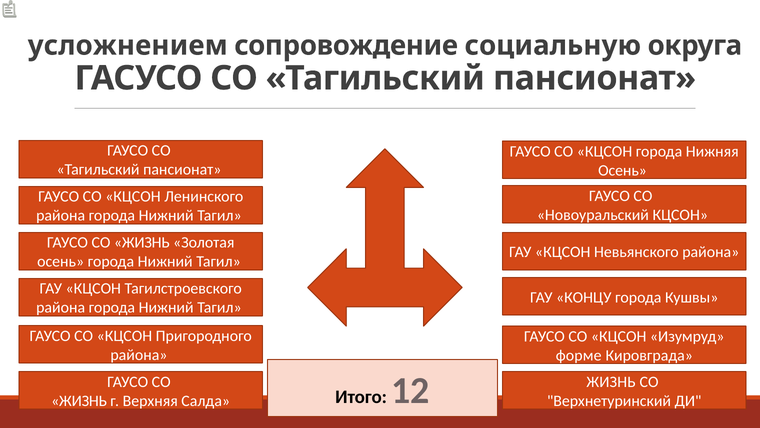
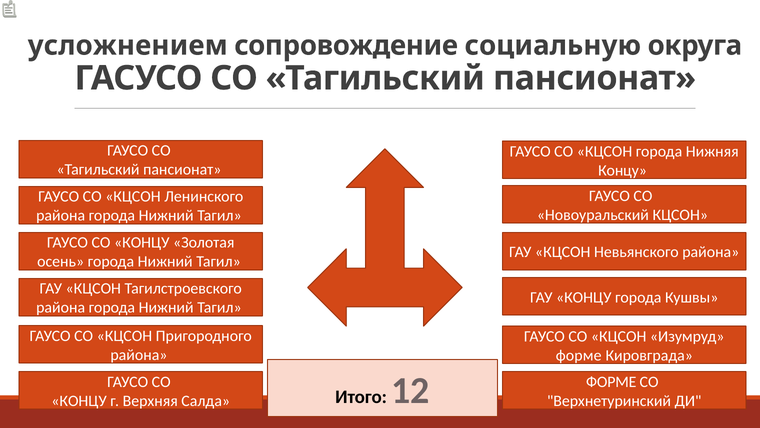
Осень: Осень -> Концу (623, 170)
ЖИЗНЬ: ЖИЗНЬ -> КОНЦУ (142, 242)
ЖИЗНЬ: ЖИЗНЬ -> ФОРМЕ (611, 381)
ЖИЗНЬ: ЖИЗНЬ -> КОНЦУ (79, 400)
